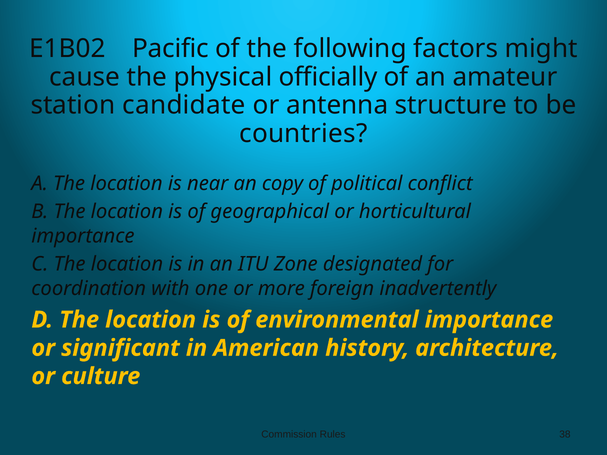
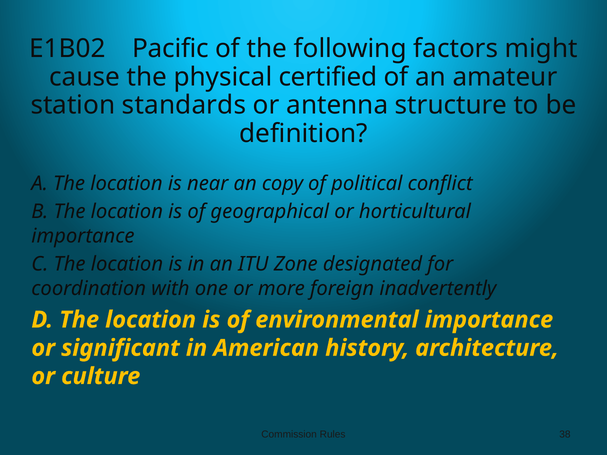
officially: officially -> certified (328, 77)
candidate: candidate -> standards (184, 105)
countries: countries -> definition (304, 134)
